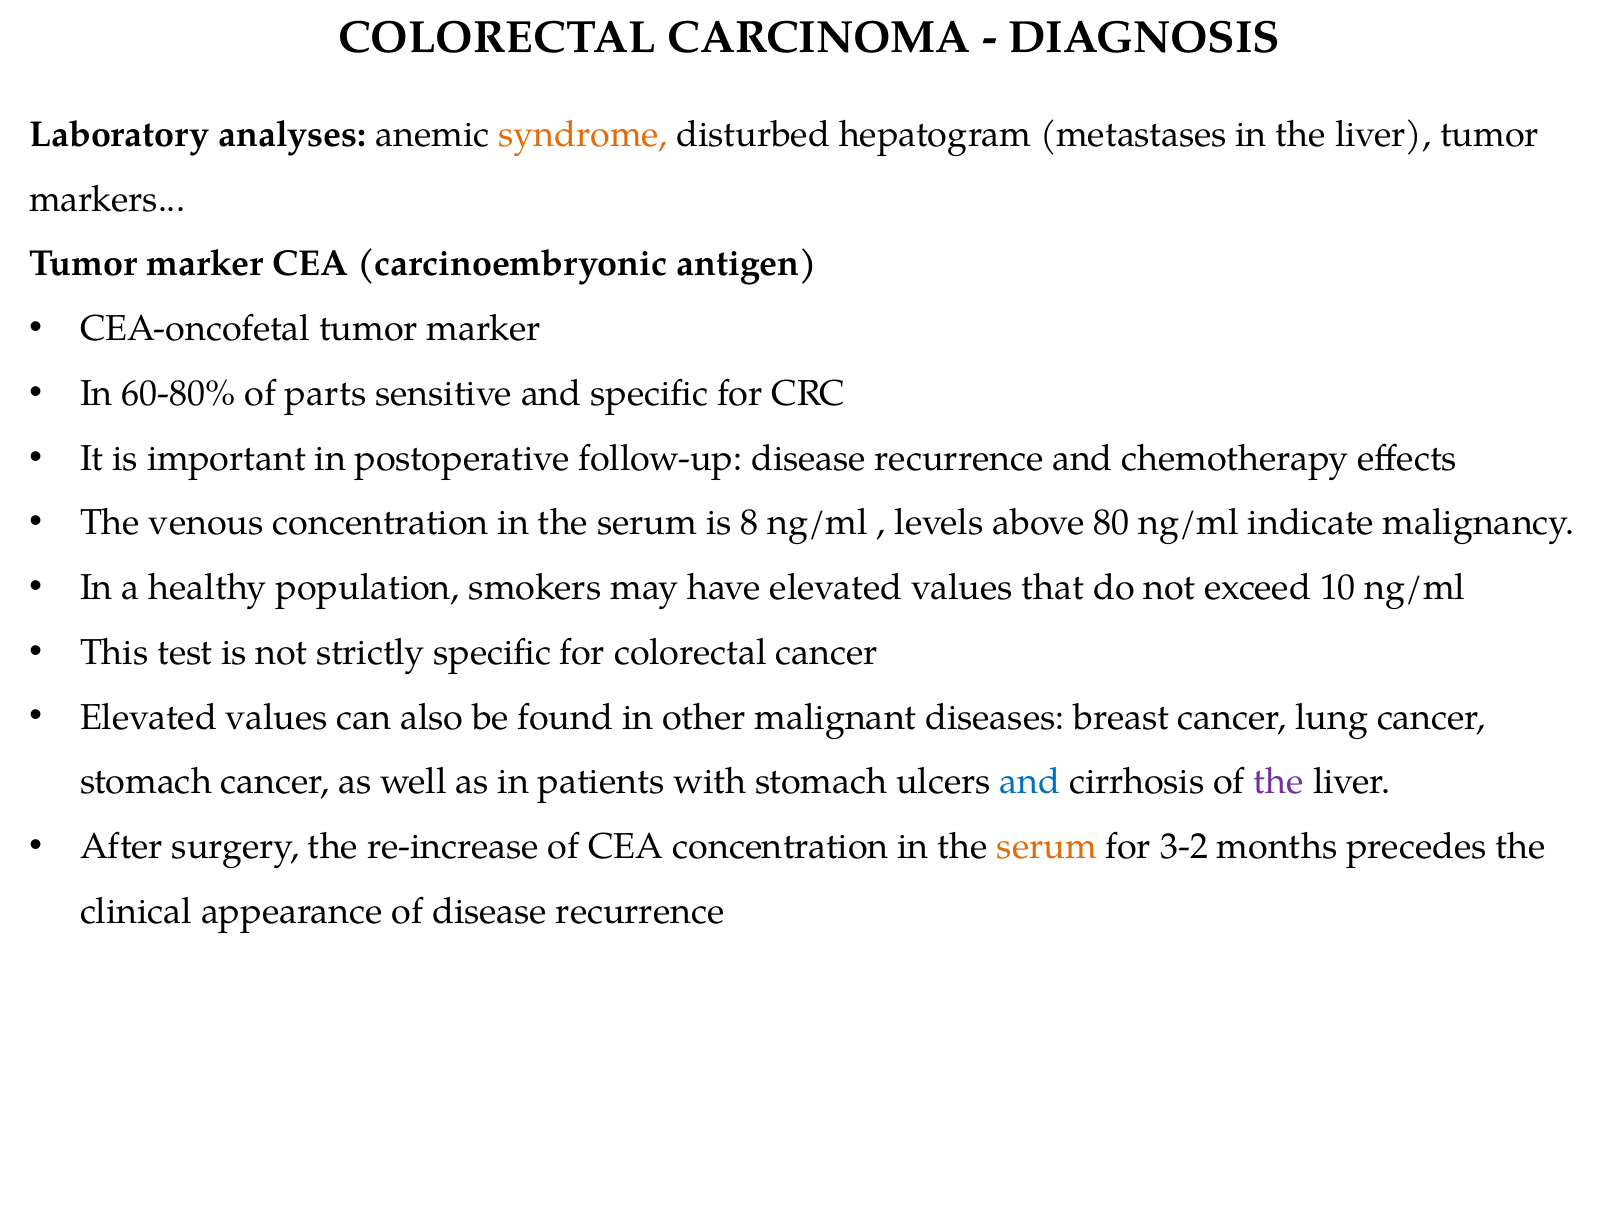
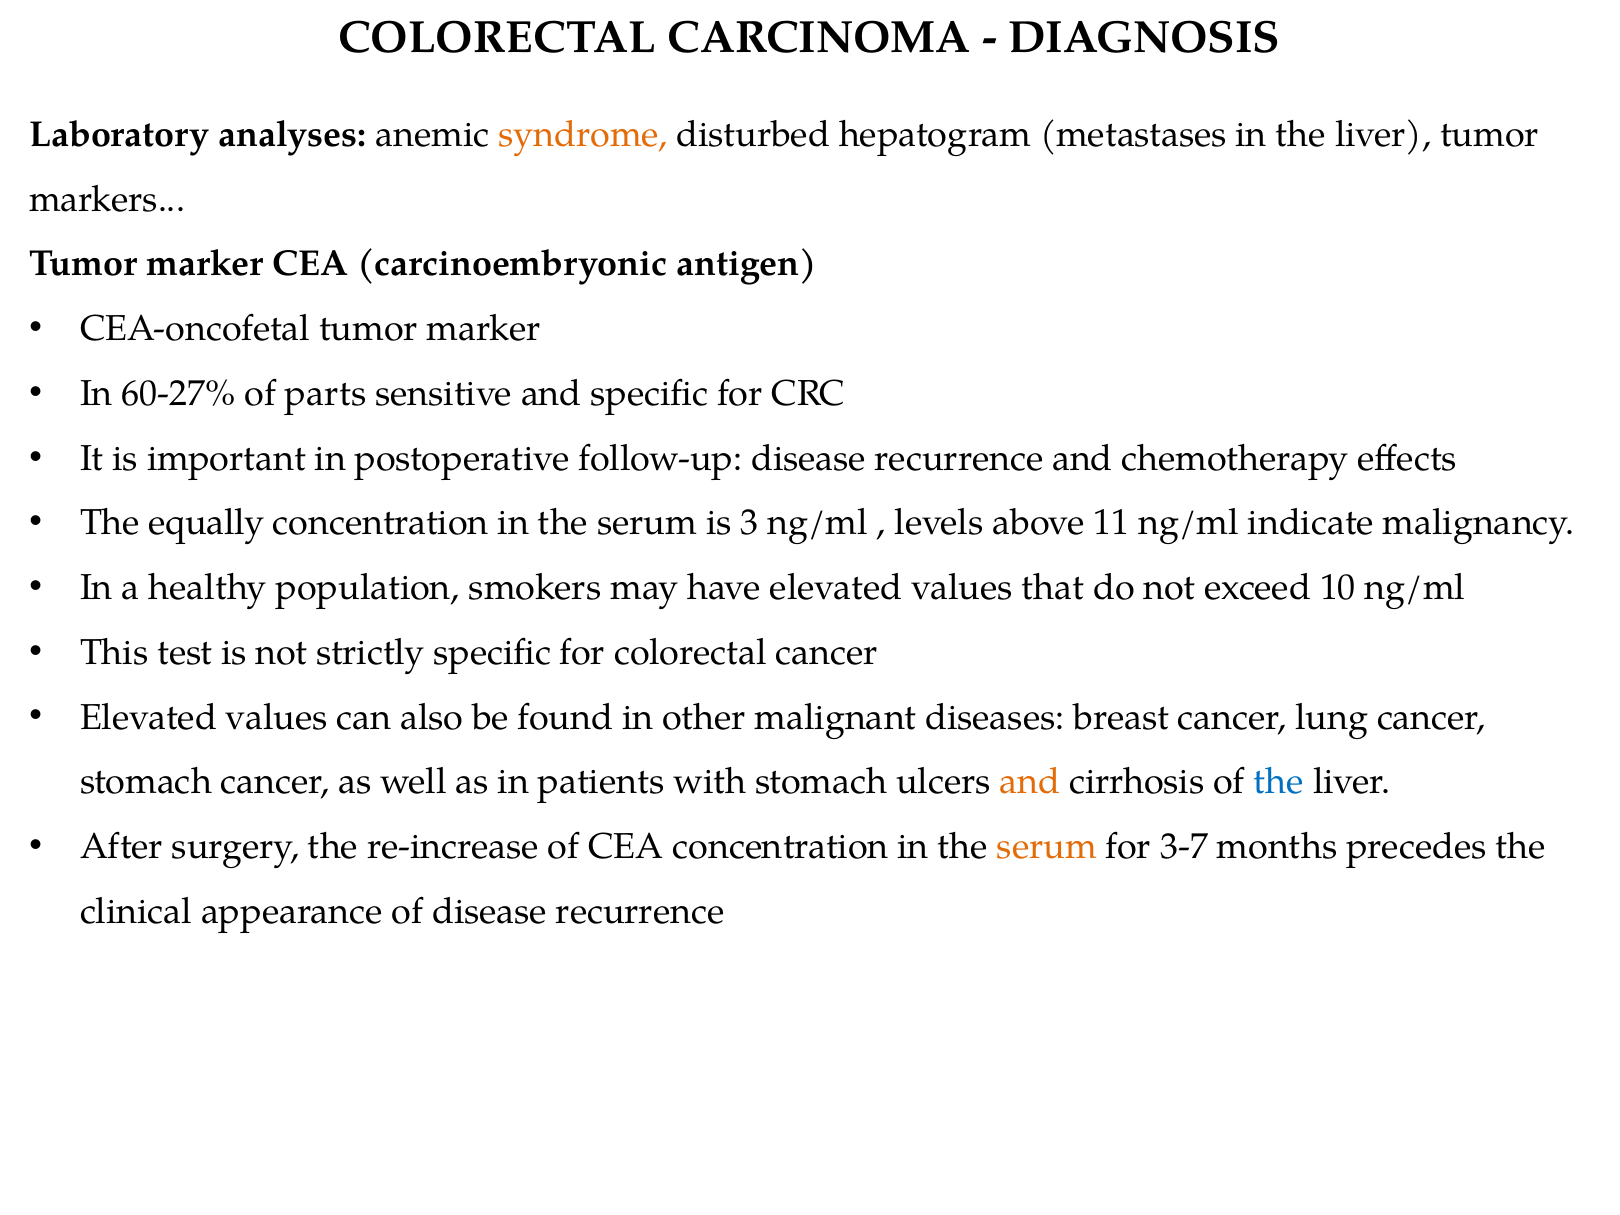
60-80%: 60-80% -> 60-27% (179, 394)
venous: venous -> equally (207, 523)
8: 8 -> 3 (750, 523)
80: 80 -> 11 (1112, 523)
and colour: blue -> orange (1030, 782)
the colour: purple -> blue (1279, 782)
3-2: 3-2 -> 3-7 (1184, 847)
